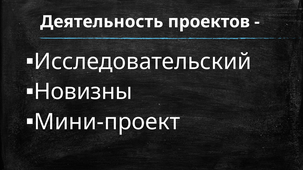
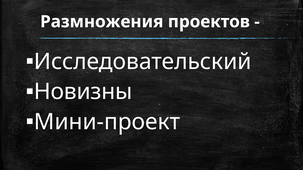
Деятельность: Деятельность -> Размножения (102, 22)
